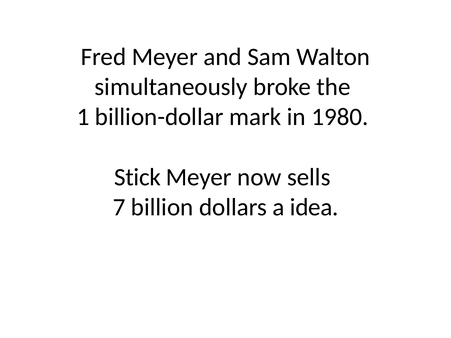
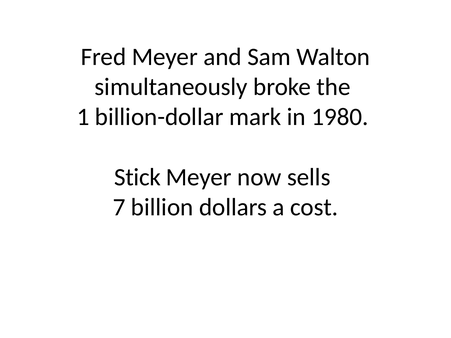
idea: idea -> cost (314, 207)
